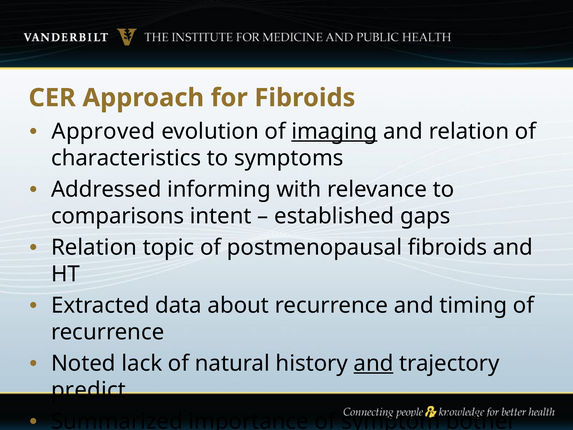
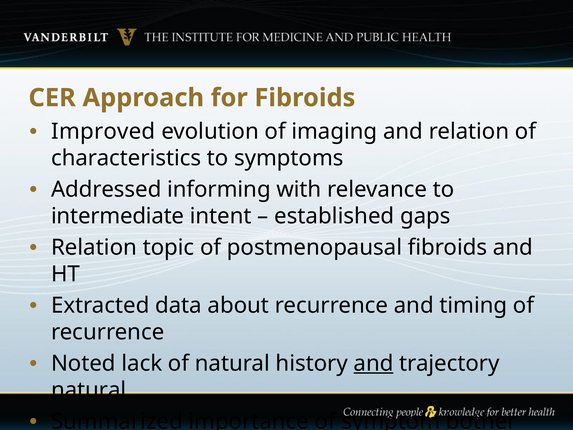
Approved: Approved -> Improved (103, 131)
imaging underline: present -> none (334, 131)
comparisons: comparisons -> intermediate (118, 216)
predict: predict -> natural (89, 390)
